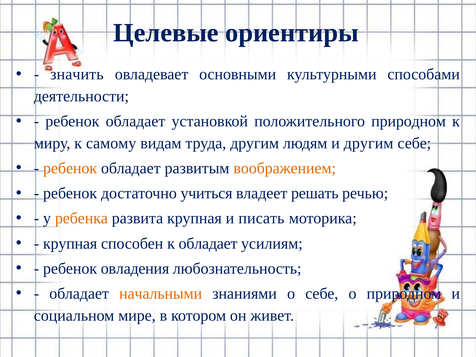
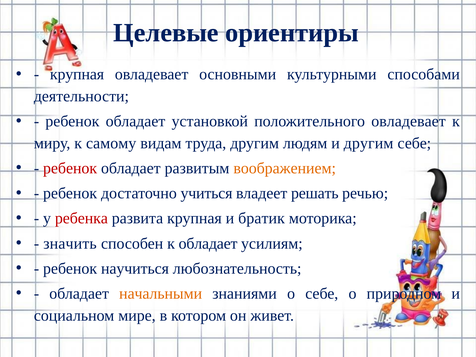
значить: значить -> крупная (77, 74)
положительного природном: природном -> овладевает (409, 121)
ребенок colour: orange -> red (70, 168)
ребенка colour: orange -> red (81, 218)
писать: писать -> братик (262, 218)
крупная: крупная -> значить (70, 243)
овладения: овладения -> научиться (135, 269)
